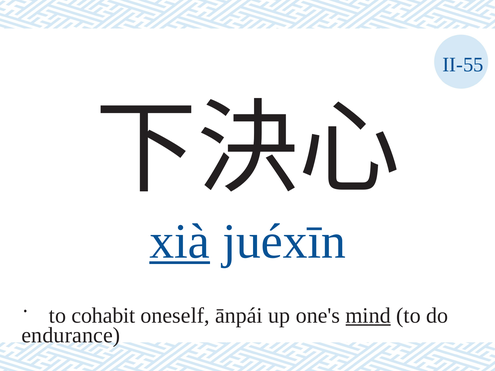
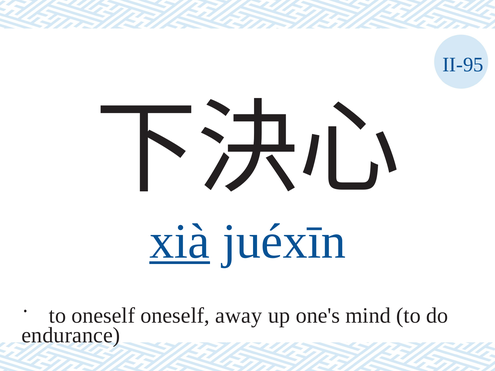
II-55: II-55 -> II-95 (463, 65)
to cohabit: cohabit -> oneself (103, 316)
ānpái: ānpái -> away (239, 316)
mind underline: present -> none (368, 316)
